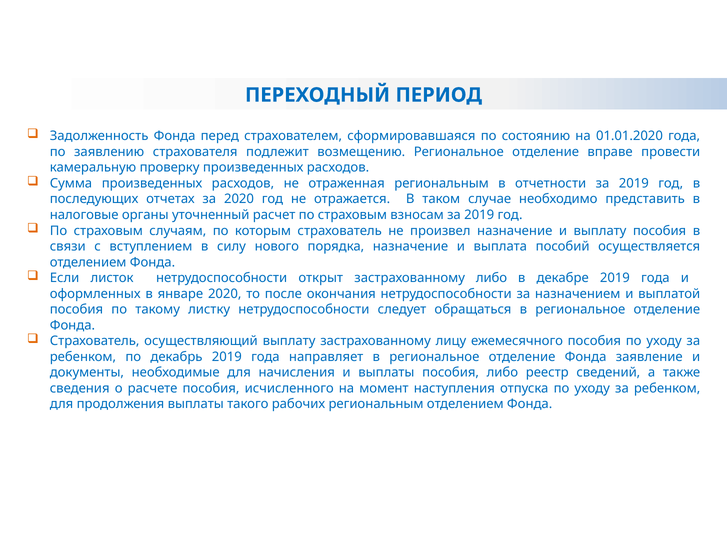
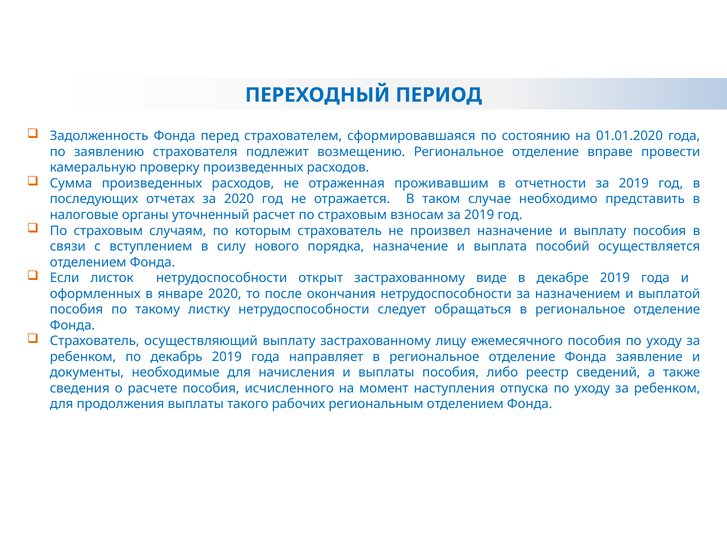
отраженная региональным: региональным -> проживавшим (442, 183)
застрахованному либо: либо -> виде (491, 278)
